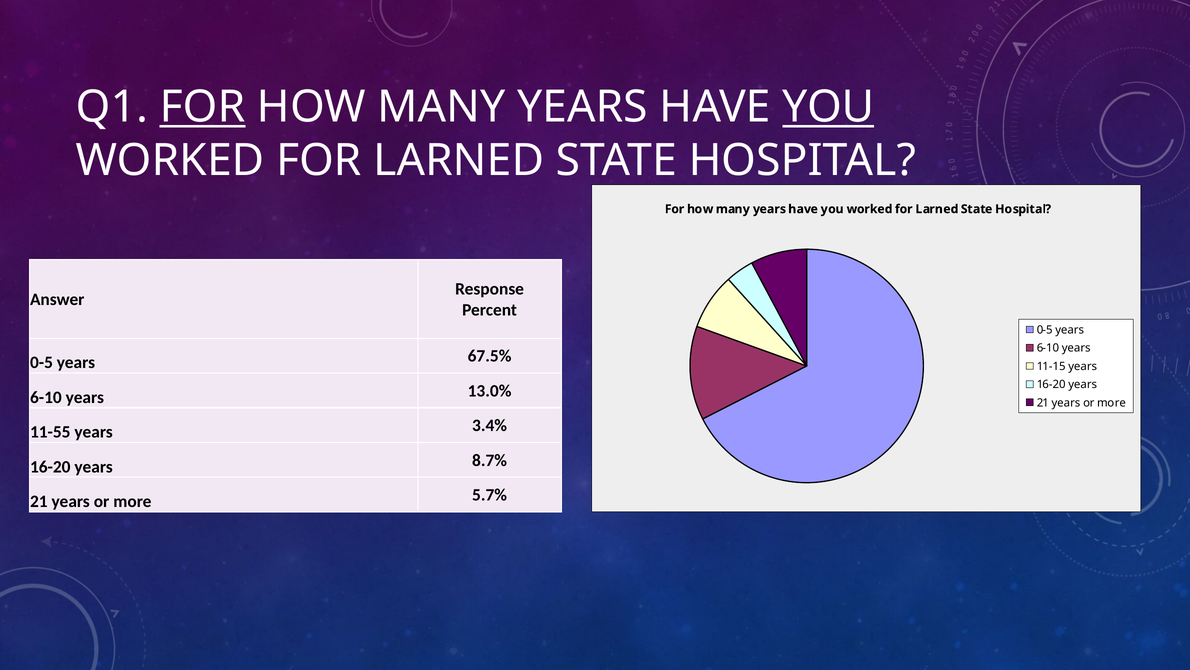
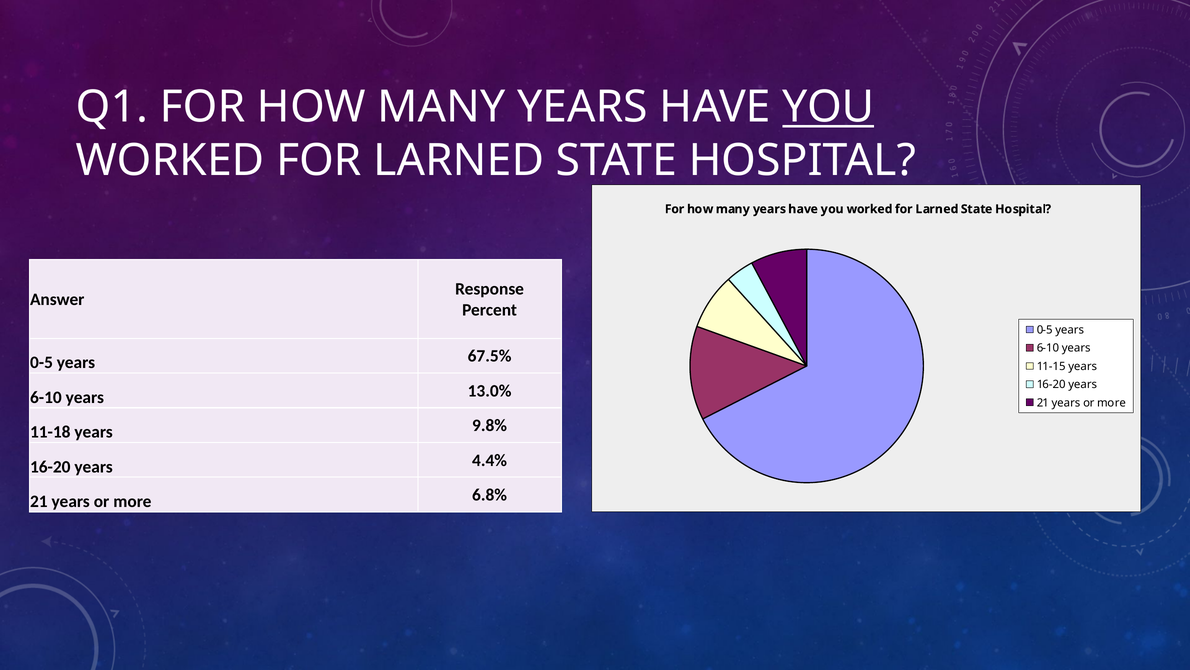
FOR underline: present -> none (203, 107)
11-55: 11-55 -> 11-18 (50, 432)
3.4%: 3.4% -> 9.8% (490, 425)
8.7%: 8.7% -> 4.4% (490, 460)
5.7%: 5.7% -> 6.8% (490, 495)
